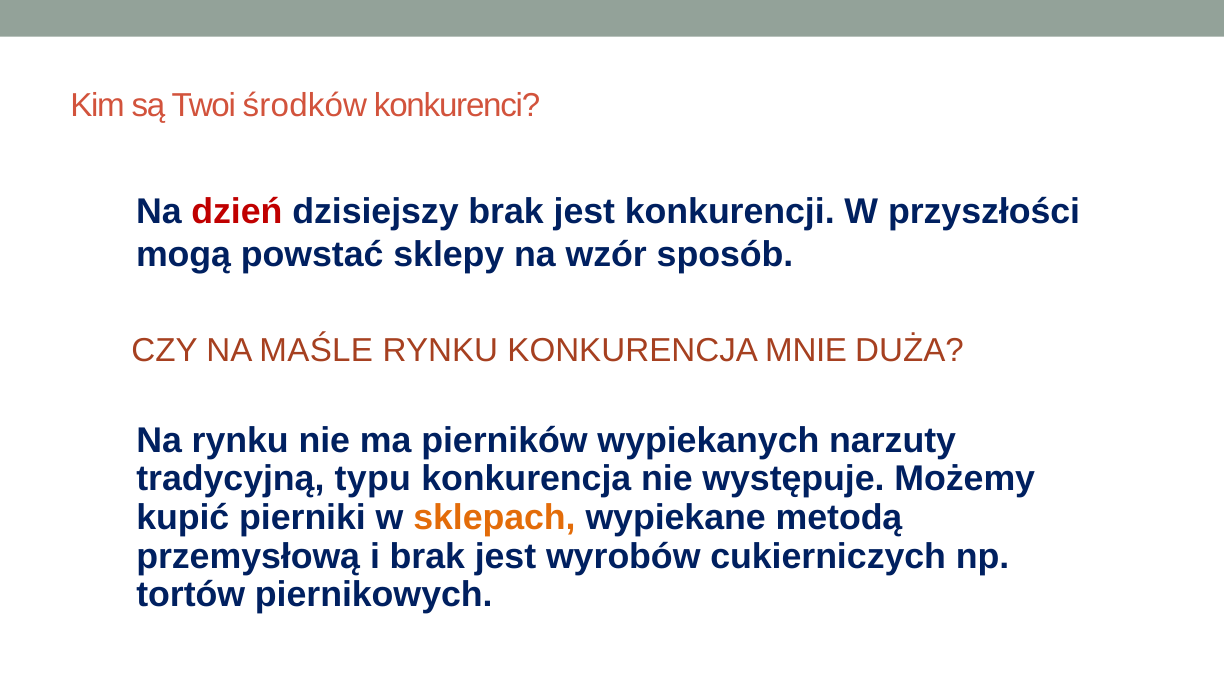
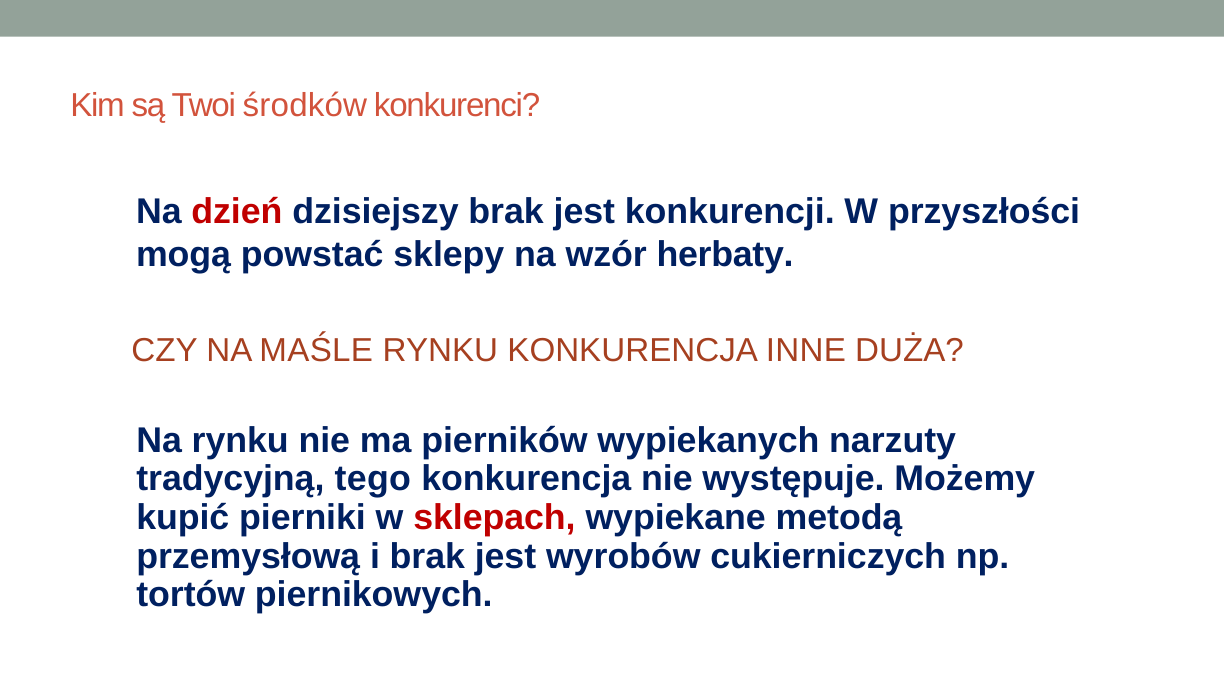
sposób: sposób -> herbaty (725, 255)
MNIE: MNIE -> INNE (806, 350)
typu: typu -> tego (373, 479)
sklepach colour: orange -> red (494, 517)
